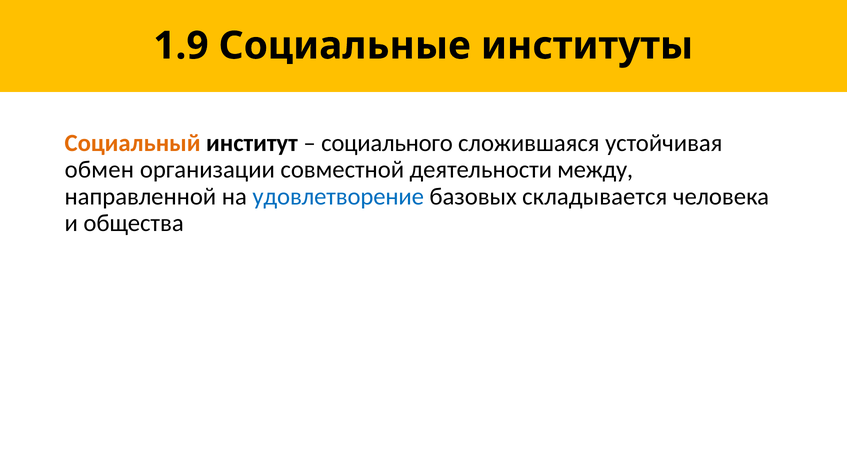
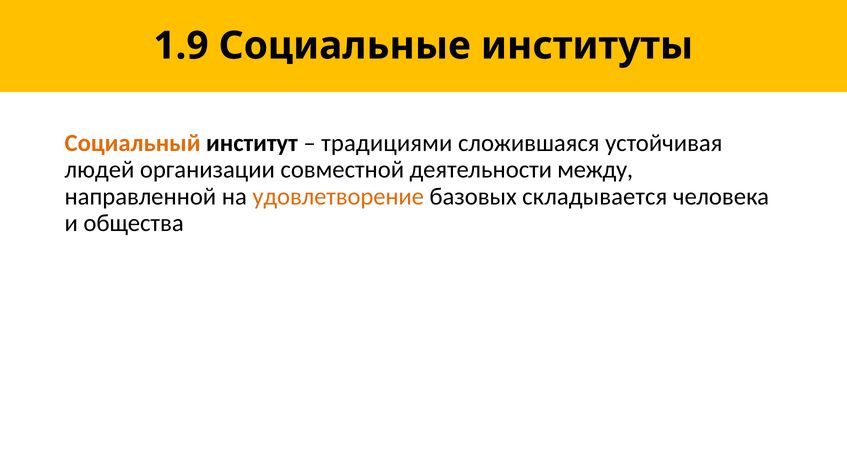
социального: социального -> традициями (387, 143)
обмен: обмен -> людей (99, 170)
удовлетворение colour: blue -> orange (338, 197)
